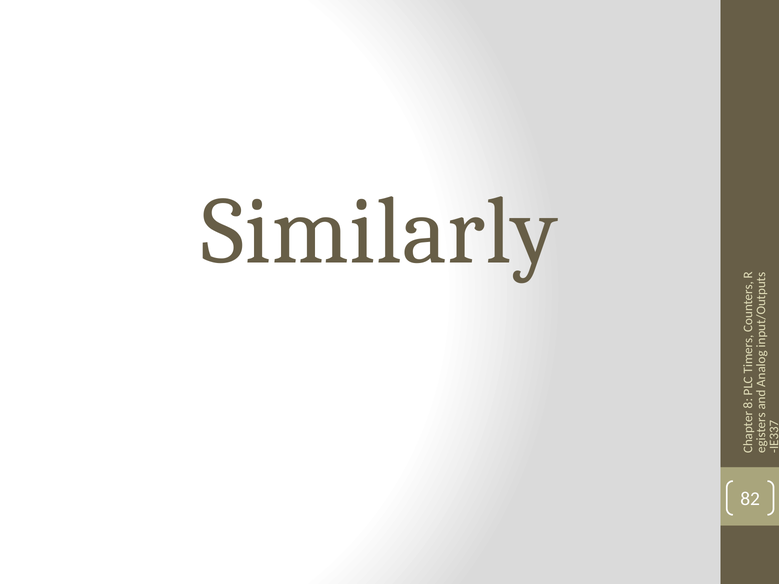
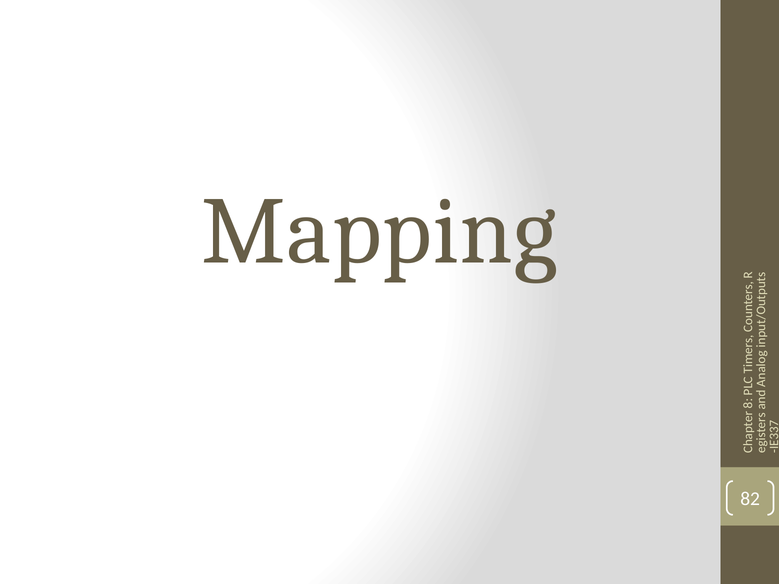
Similarly: Similarly -> Mapping (379, 232)
